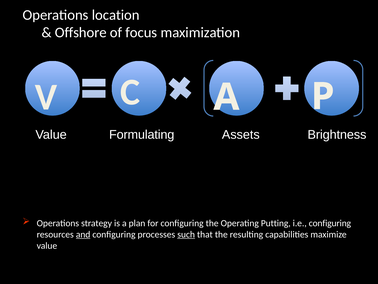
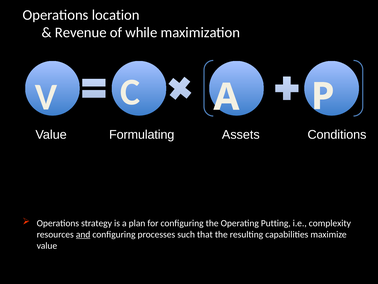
Offshore: Offshore -> Revenue (81, 33)
focus: focus -> while (141, 33)
Brightness: Brightness -> Conditions (337, 135)
i.e configuring: configuring -> complexity (330, 223)
such underline: present -> none (186, 234)
